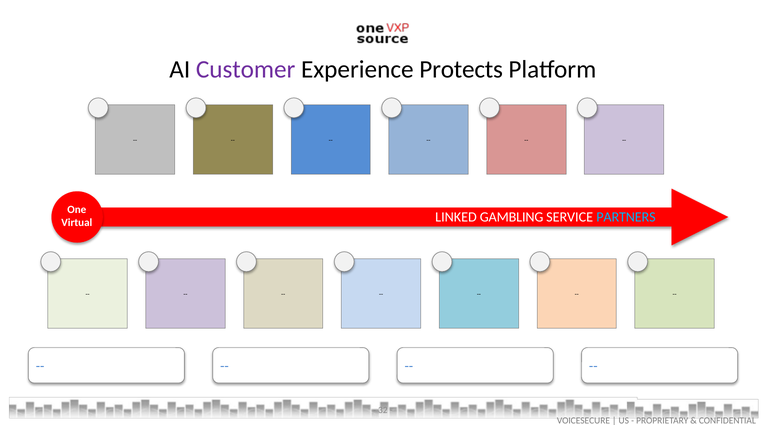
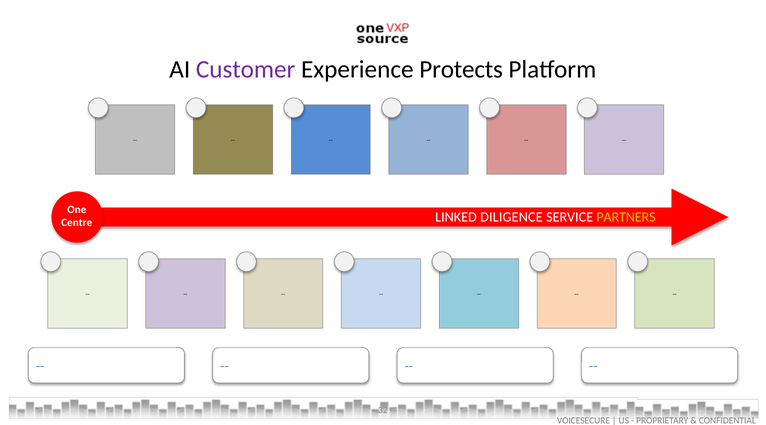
GAMBLING: GAMBLING -> DILIGENCE (511, 217)
PARTNERS colour: light blue -> yellow (626, 217)
Virtual: Virtual -> Centre (77, 223)
